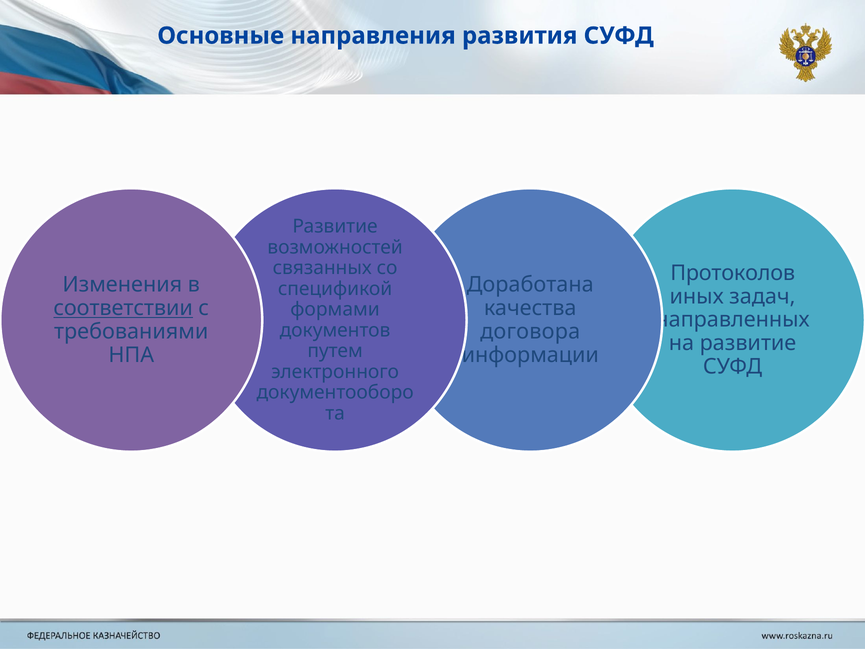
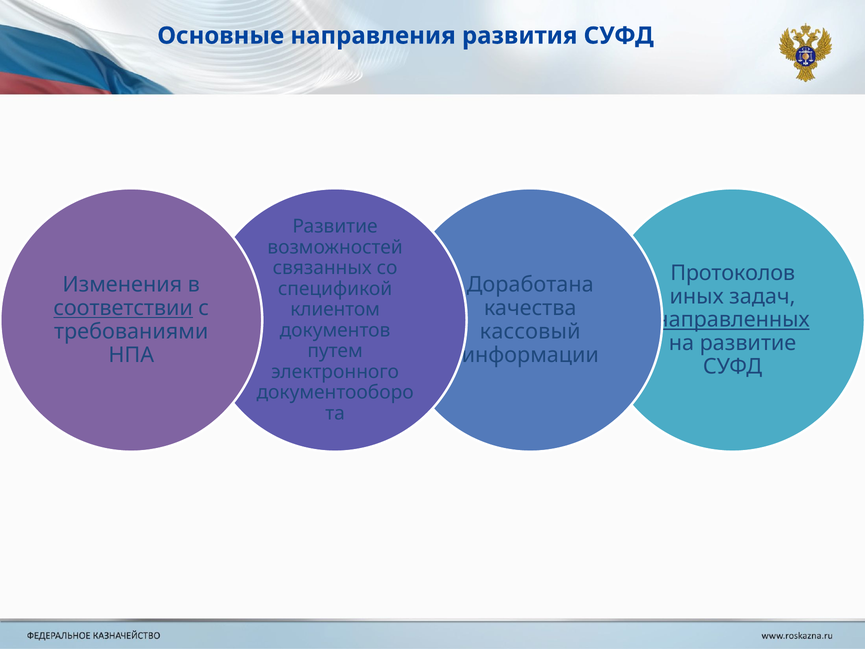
формами: формами -> клиентом (335, 309)
направленных underline: none -> present (733, 320)
договора: договора -> кассовый (530, 331)
